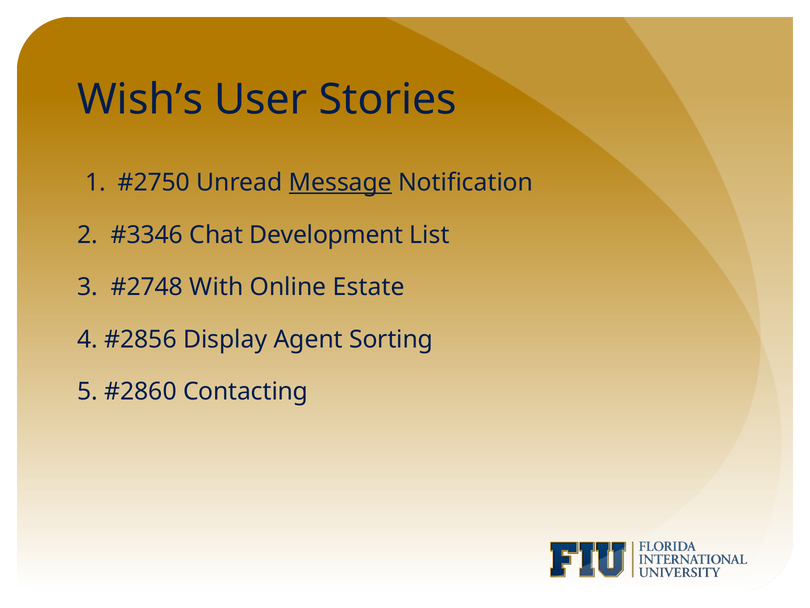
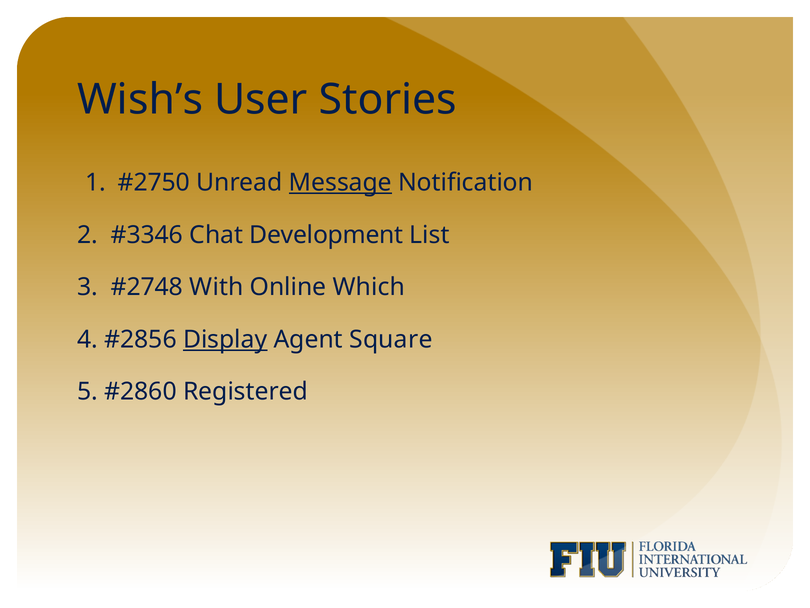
Estate: Estate -> Which (369, 287)
Display underline: none -> present (225, 339)
Sorting: Sorting -> Square (391, 339)
Contacting: Contacting -> Registered (245, 391)
